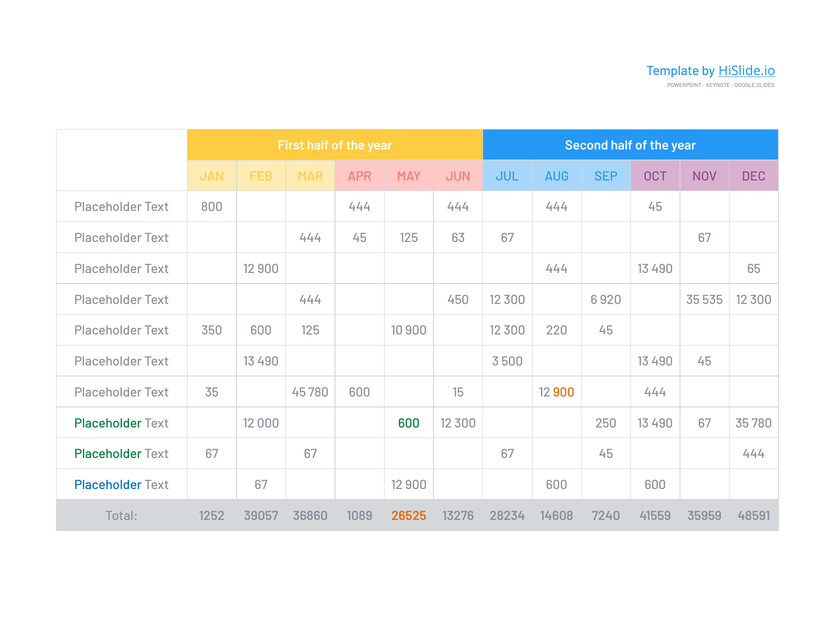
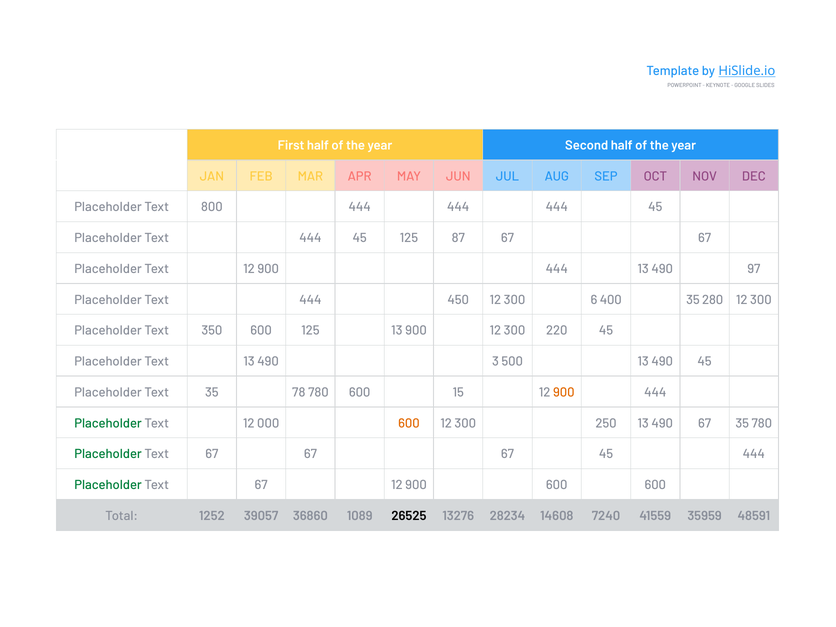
63: 63 -> 87 (458, 238)
65: 65 -> 97 (754, 269)
920: 920 -> 400 (611, 300)
535: 535 -> 280 (713, 300)
125 10: 10 -> 13 (397, 331)
35 45: 45 -> 78 (299, 392)
600 colour: green -> orange (409, 423)
Placeholder colour: blue -> green (108, 485)
26525 colour: orange -> black (409, 516)
